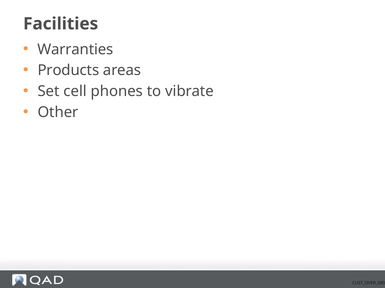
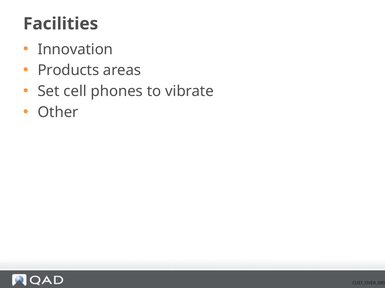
Warranties: Warranties -> Innovation (75, 50)
